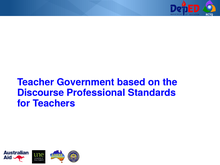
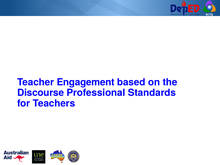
Government: Government -> Engagement (86, 82)
